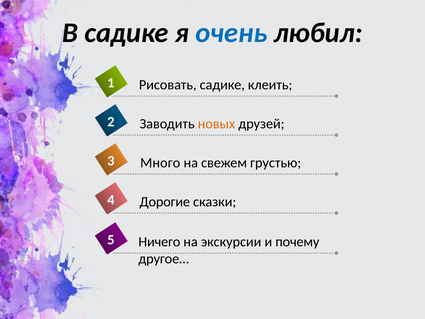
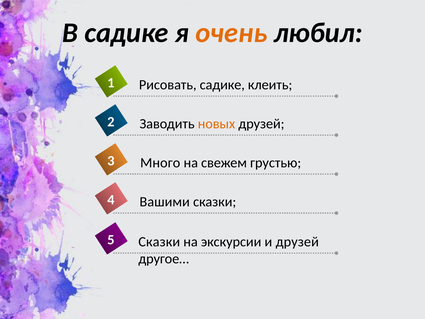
очень colour: blue -> orange (231, 33)
Дорогие: Дорогие -> Вашими (165, 202)
Ничего: Ничего -> Сказки (159, 242)
и почему: почему -> друзей (297, 242)
